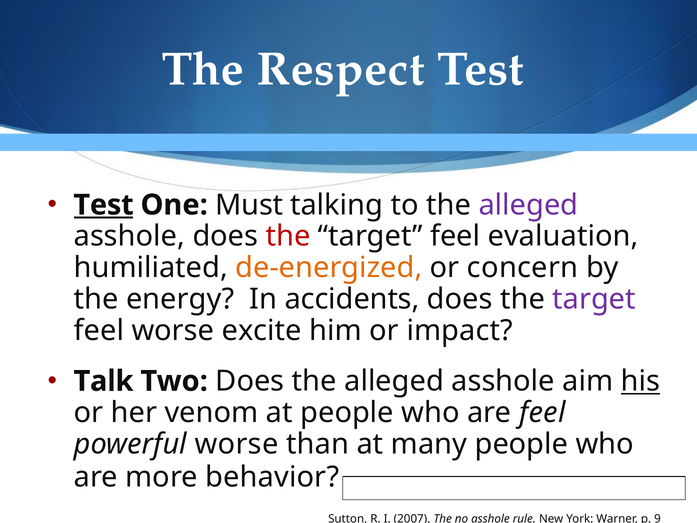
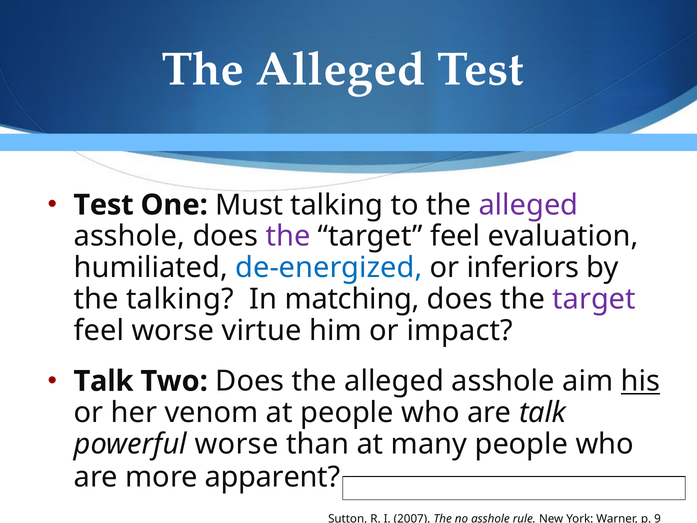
Respect: Respect -> Alleged (341, 69)
Test underline: present -> none (104, 205)
the colour: red -> purple (288, 236)
de-energized colour: orange -> blue (329, 268)
concern: concern -> inferiors (523, 268)
the energy: energy -> talking (180, 299)
accidents: accidents -> matching (352, 299)
excite: excite -> virtue (262, 330)
are feel: feel -> talk (543, 412)
behavior: behavior -> apparent (272, 477)
